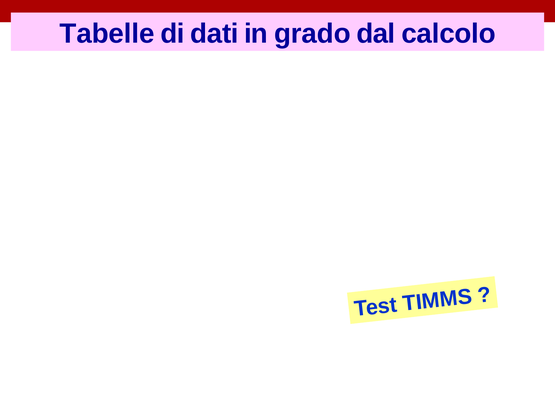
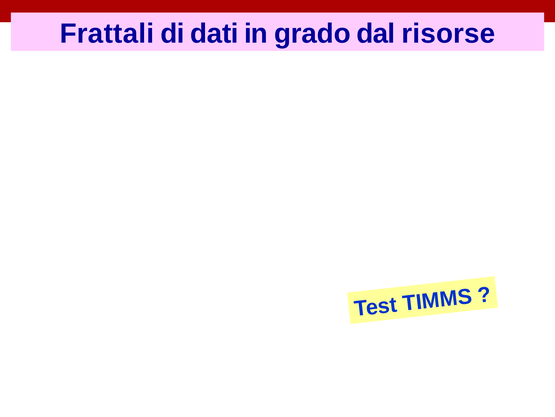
Tabelle: Tabelle -> Frattali (107, 34)
calcolo: calcolo -> risorse (448, 34)
